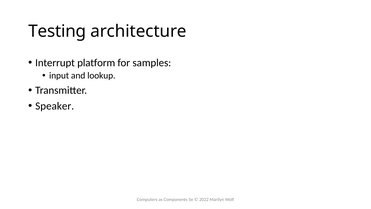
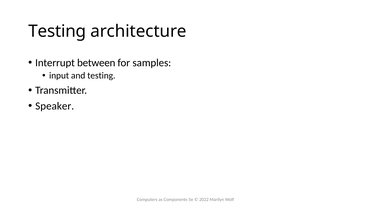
platform: platform -> between (96, 63)
and lookup: lookup -> testing (101, 76)
